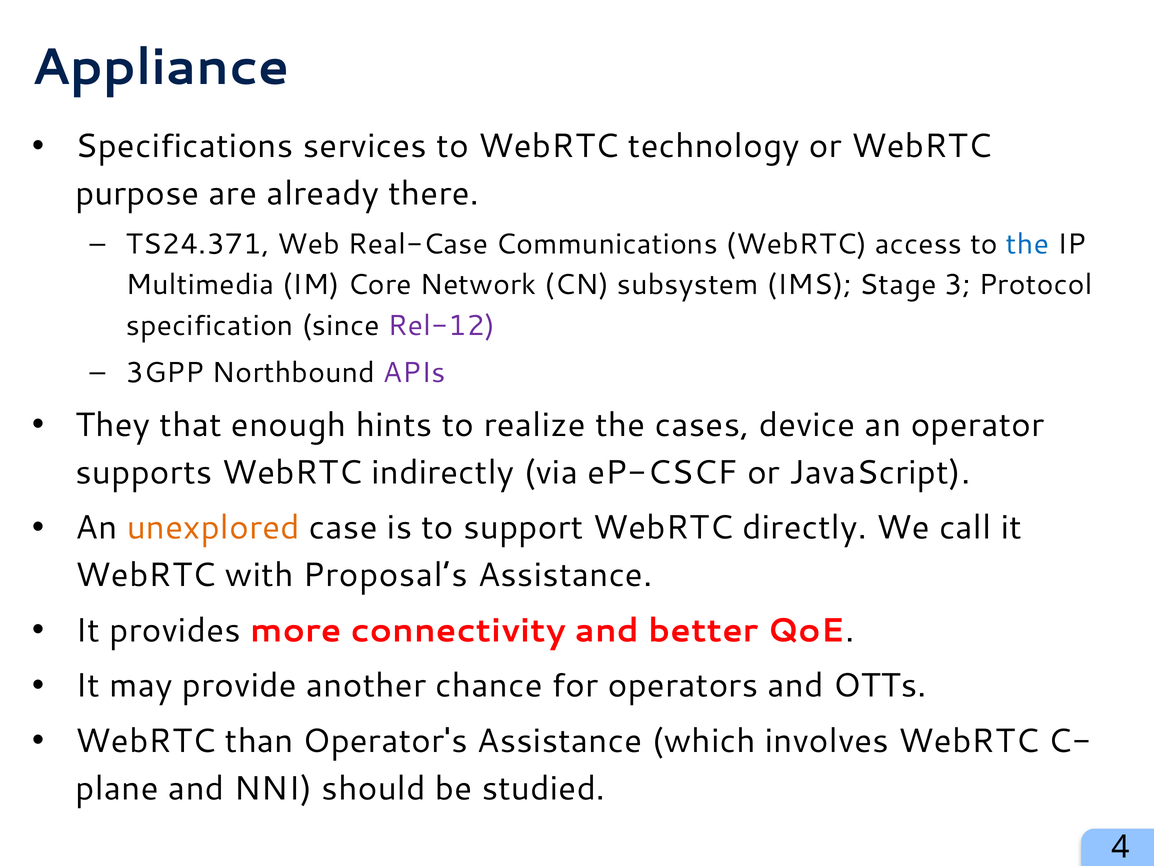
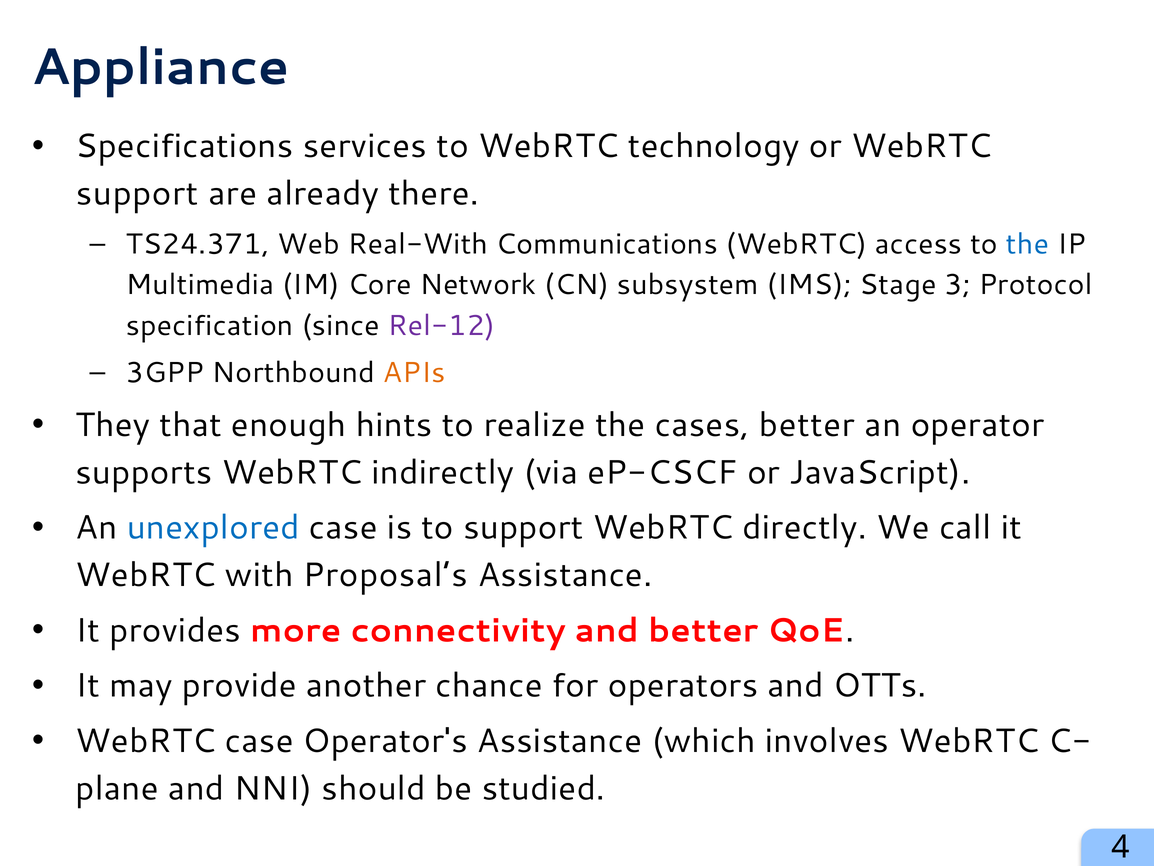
purpose: purpose -> support (137, 194)
Real-Case: Real-Case -> Real-With (418, 244)
APIs colour: purple -> orange (414, 373)
cases device: device -> better (807, 425)
unexplored colour: orange -> blue (213, 527)
WebRTC than: than -> case (259, 740)
